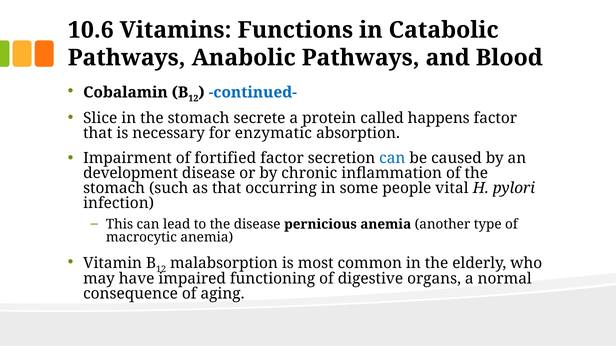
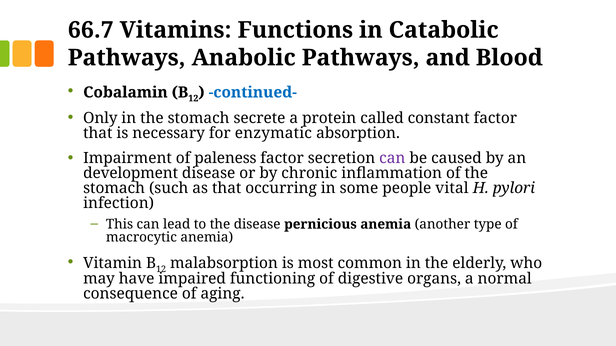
10.6: 10.6 -> 66.7 (91, 30)
Slice: Slice -> Only (100, 118)
happens: happens -> constant (439, 118)
fortified: fortified -> paleness (225, 159)
can colour: blue -> purple (392, 159)
